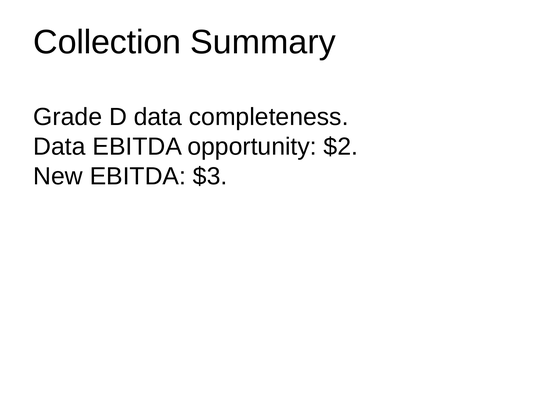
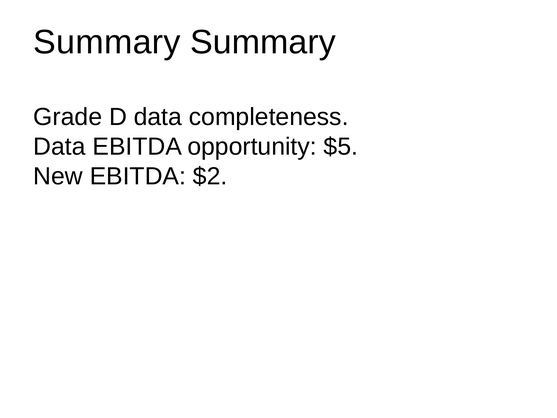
Collection: Collection -> Summary (107, 42)
$2: $2 -> $5 (341, 147)
$3: $3 -> $2 (210, 176)
